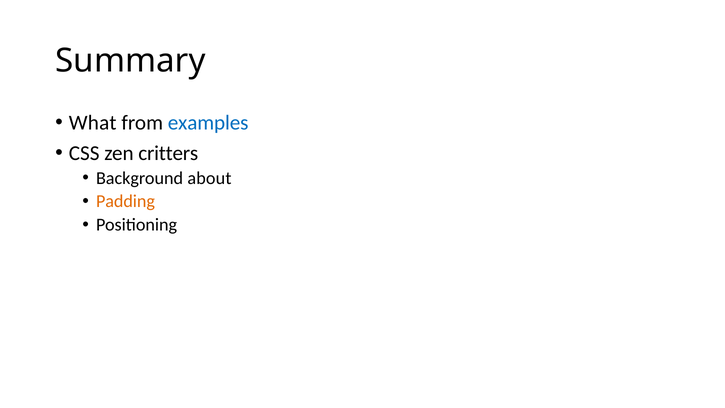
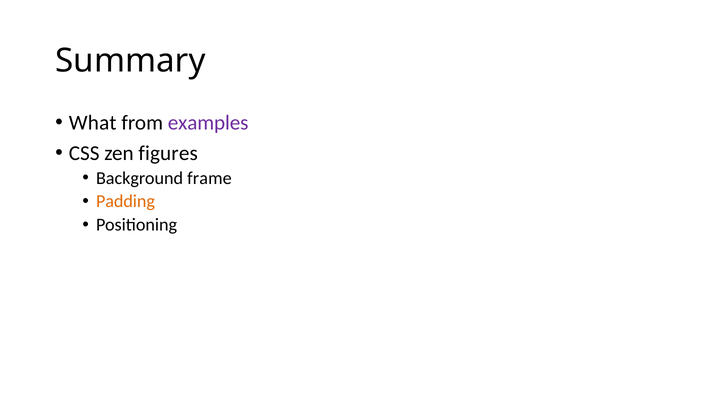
examples colour: blue -> purple (208, 123)
critters: critters -> figures (168, 153)
about: about -> frame (209, 178)
